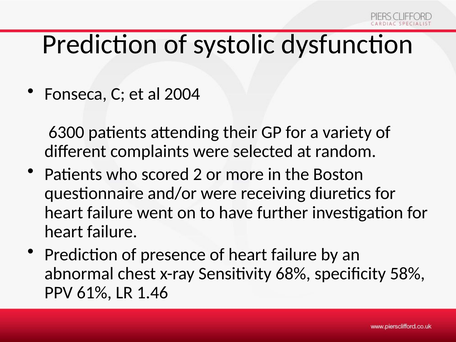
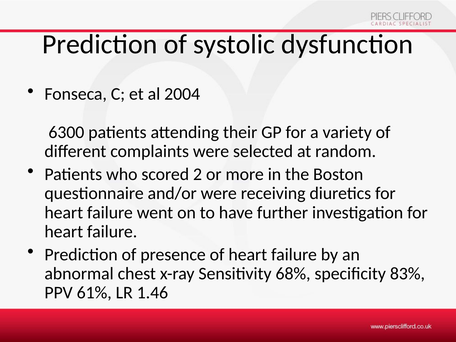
58%: 58% -> 83% (407, 274)
